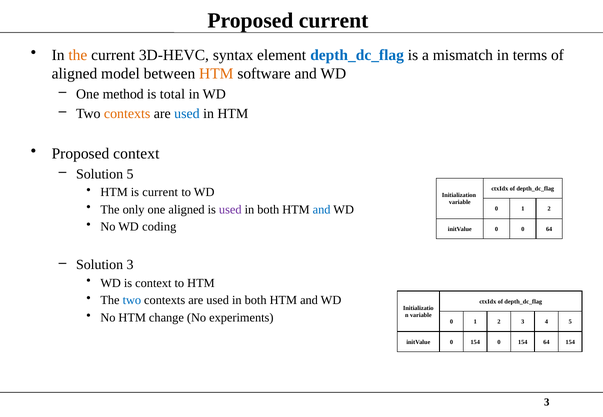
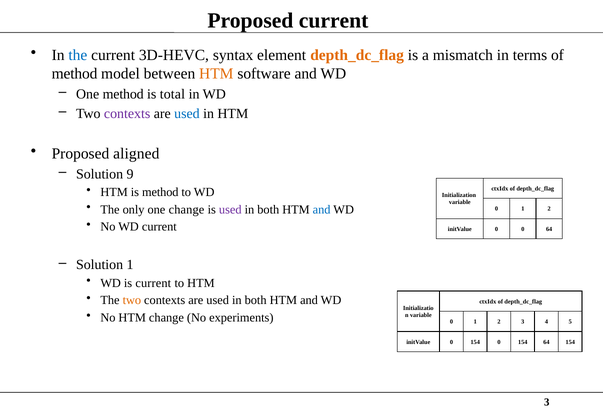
the colour: orange -> blue (78, 55)
depth_dc_flag colour: blue -> orange (357, 55)
aligned: aligned -> method (75, 74)
contexts colour: orange -> purple (127, 114)
Proposed context: context -> aligned (136, 154)
Solution 5: 5 -> 9 (130, 174)
is current: current -> method (160, 192)
one aligned: aligned -> change (187, 210)
WD coding: coding -> current (159, 227)
Solution 3: 3 -> 1 (130, 265)
is context: context -> current (153, 283)
two colour: blue -> orange (132, 301)
